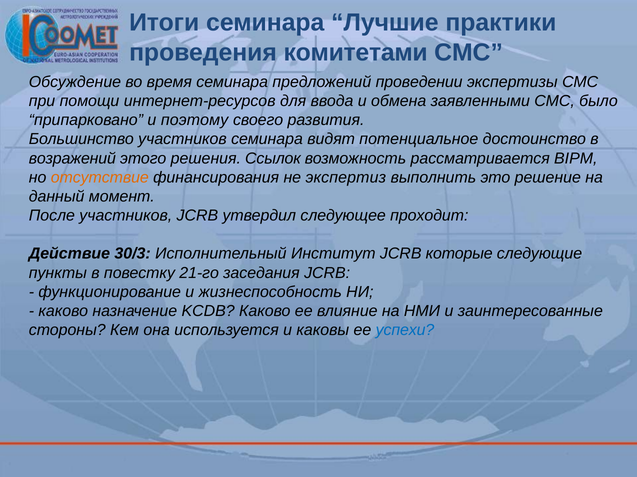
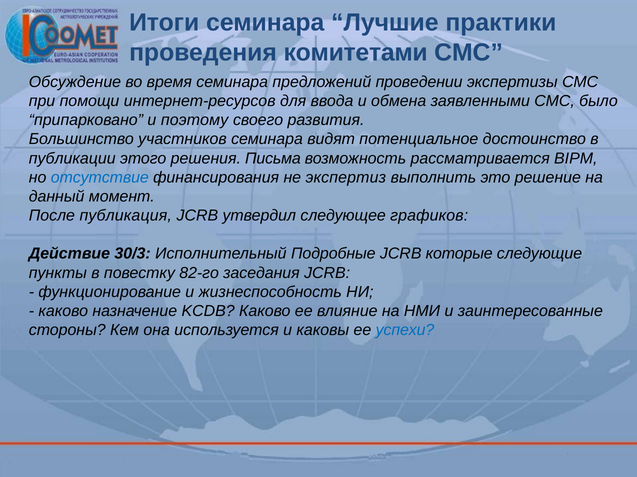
возражений: возражений -> публикации (72, 159)
Ссылок: Ссылок -> Письма (273, 159)
отсутствие colour: orange -> blue (100, 178)
После участников: участников -> публикация (126, 216)
проходит: проходит -> графиков (429, 216)
Институт: Институт -> Подробные (333, 254)
21-го: 21-го -> 82-го (199, 273)
